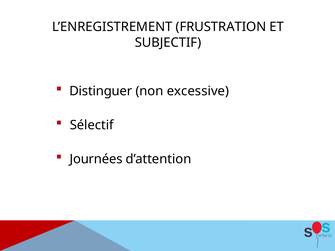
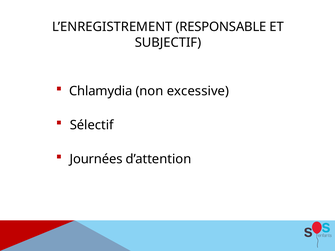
FRUSTRATION: FRUSTRATION -> RESPONSABLE (221, 27)
Distinguer: Distinguer -> Chlamydia (101, 91)
